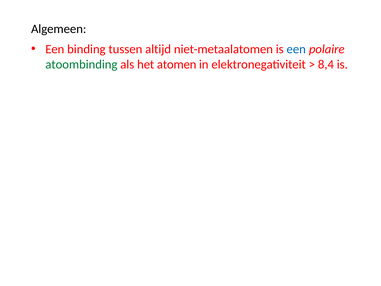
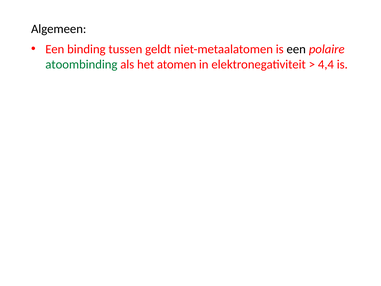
altijd: altijd -> geldt (158, 49)
een colour: blue -> black (296, 49)
8,4: 8,4 -> 4,4 (326, 64)
